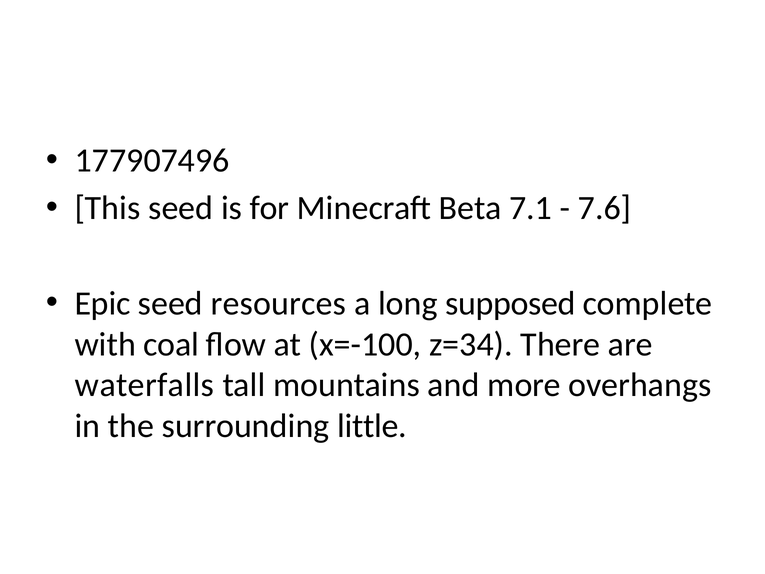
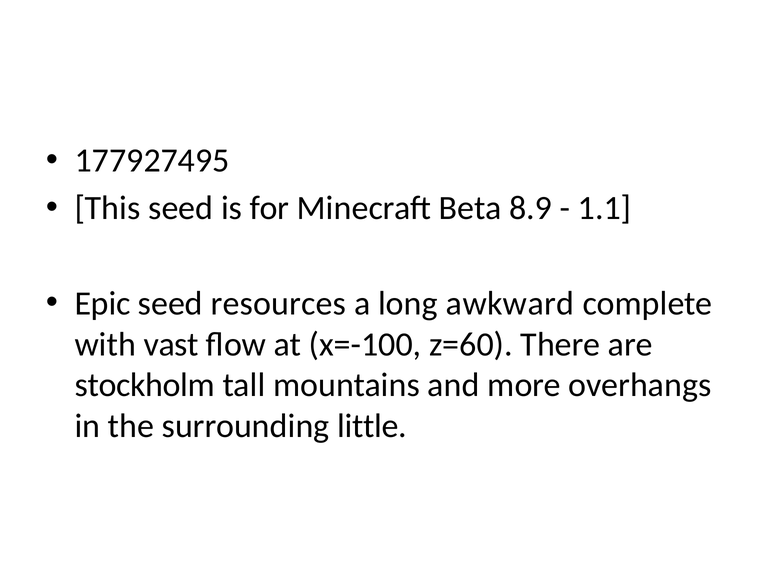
177907496: 177907496 -> 177927495 (152, 160)
7.1: 7.1 -> 8.9 (531, 208)
7.6: 7.6 -> 1.1 (605, 208)
supposed: supposed -> awkward (510, 303)
coal: coal -> vast (171, 344)
z=34: z=34 -> z=60 (471, 344)
waterfalls: waterfalls -> stockholm (145, 385)
